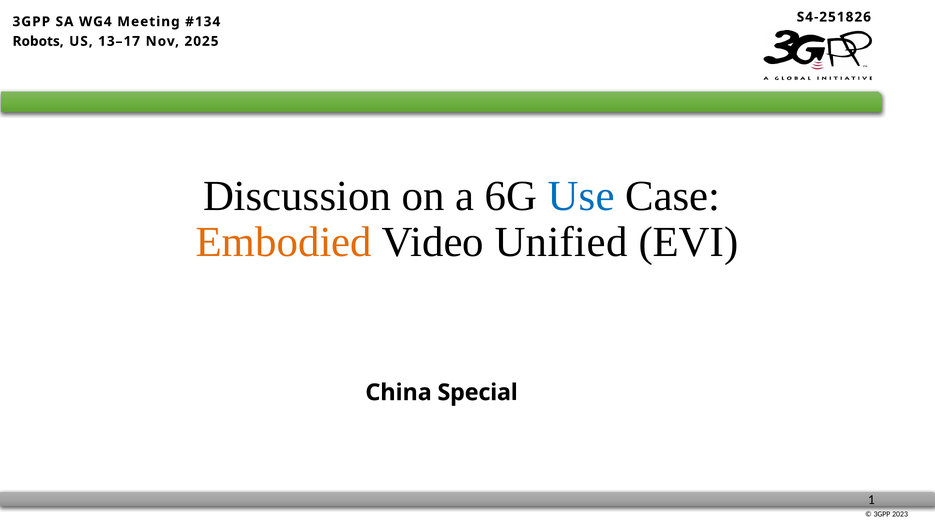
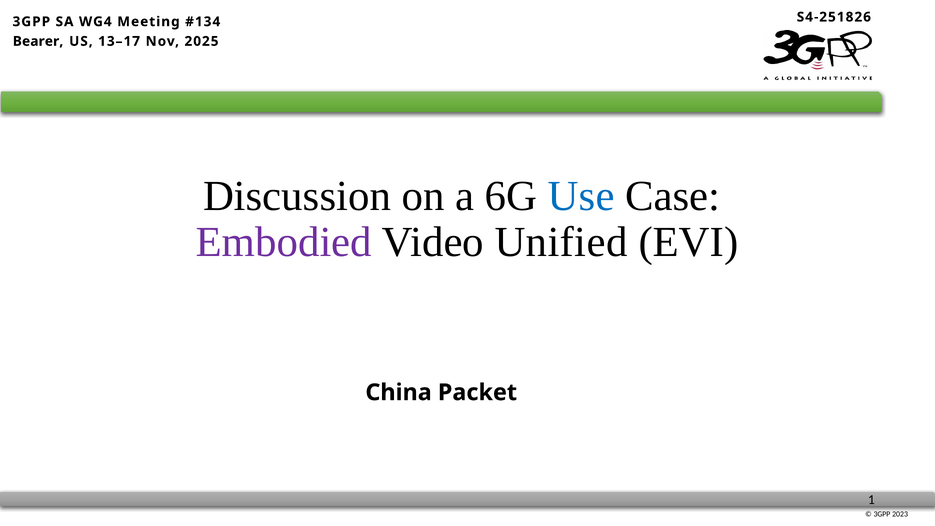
Robots: Robots -> Bearer (38, 41)
Embodied colour: orange -> purple (284, 242)
Special: Special -> Packet (477, 392)
